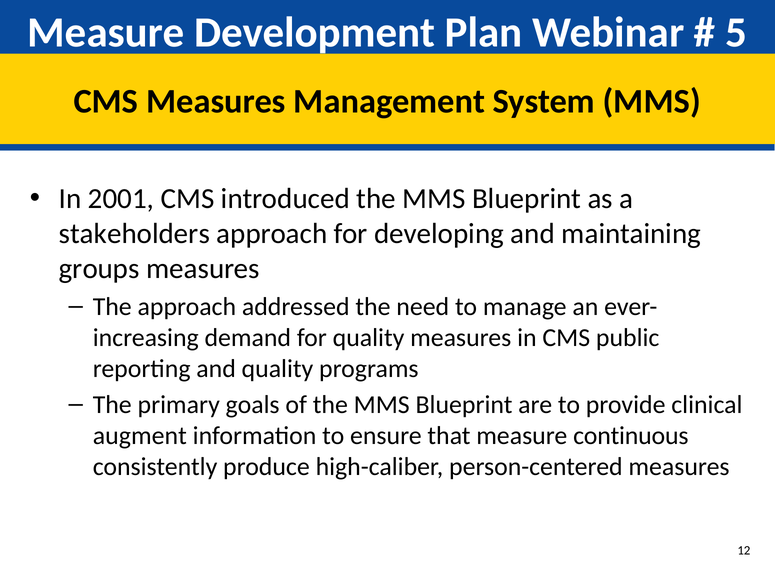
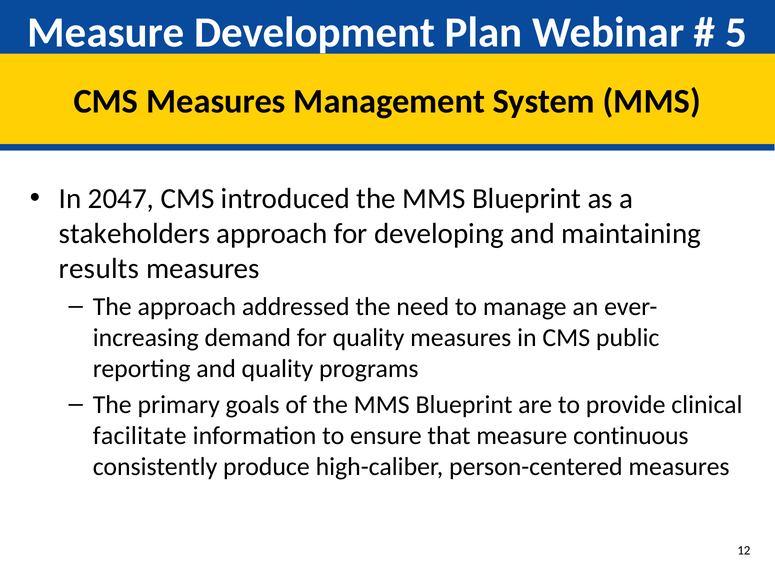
2001: 2001 -> 2047 (121, 199)
groups: groups -> results (99, 269)
augment: augment -> facilitate (140, 436)
